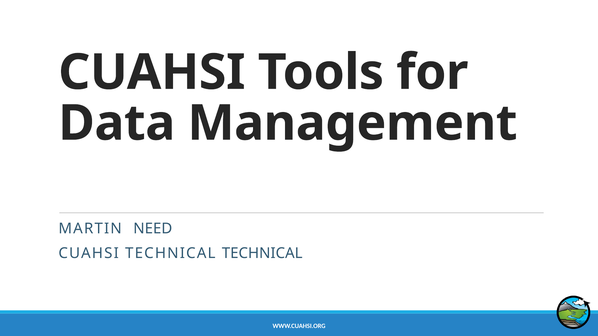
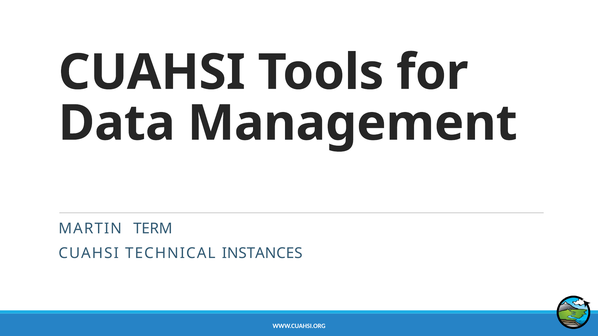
NEED: NEED -> TERM (153, 229)
TECHNICAL TECHNICAL: TECHNICAL -> INSTANCES (262, 254)
